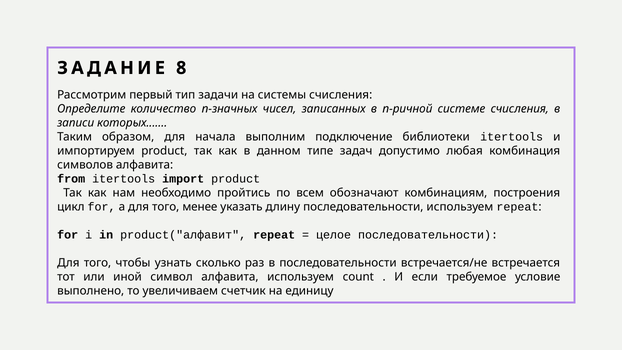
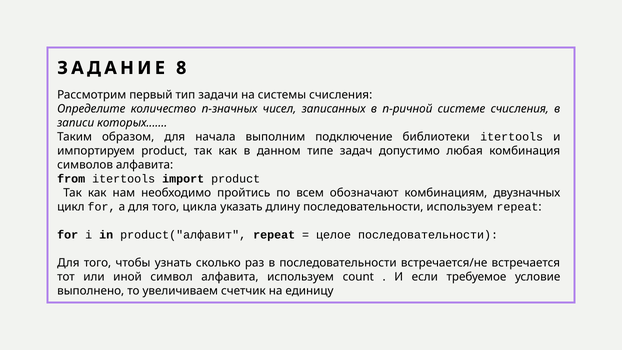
построения: построения -> двузначных (527, 193)
менее: менее -> цикла (200, 207)
